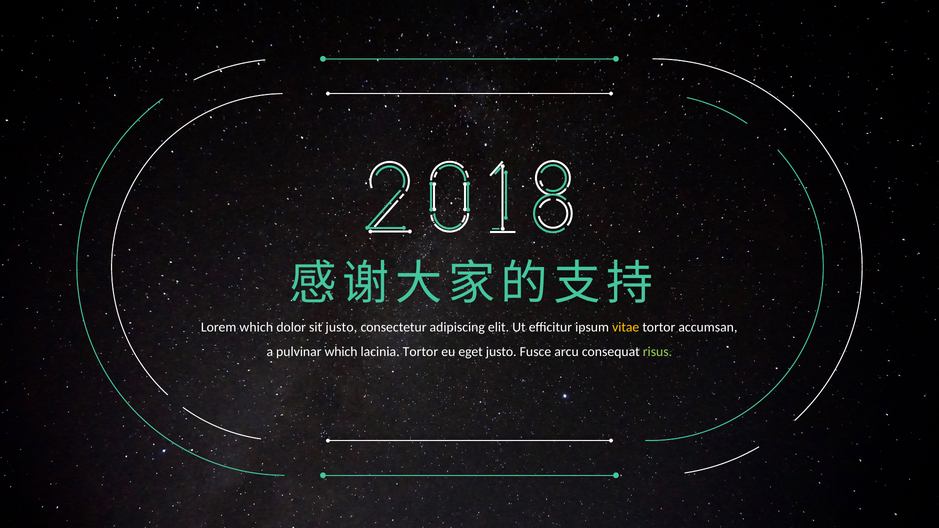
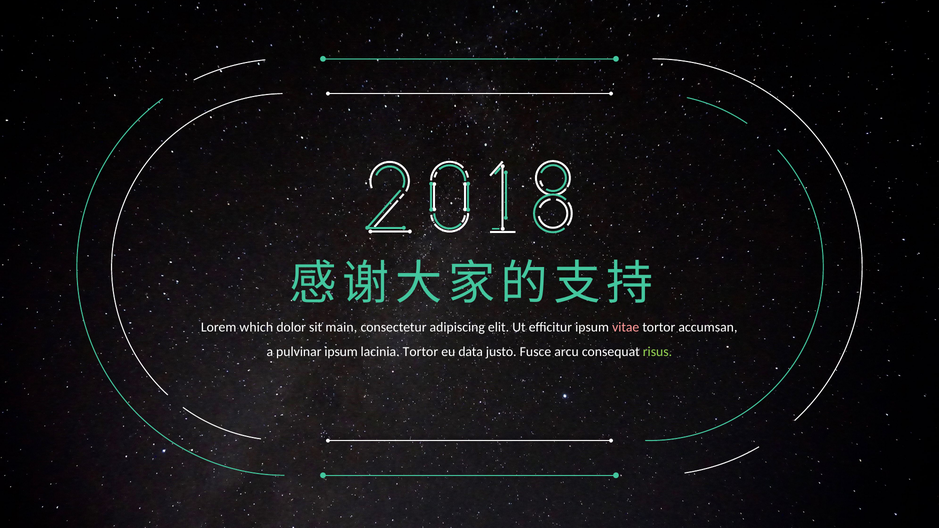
sit justo: justo -> main (341, 327)
vitae colour: yellow -> pink (626, 327)
pulvinar which: which -> ipsum (341, 352)
eget: eget -> data (471, 352)
